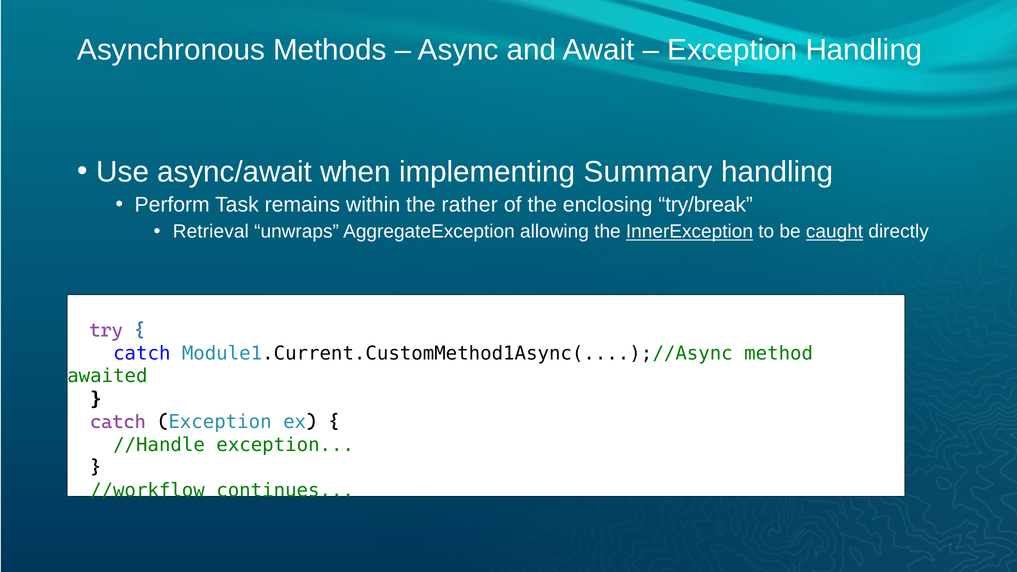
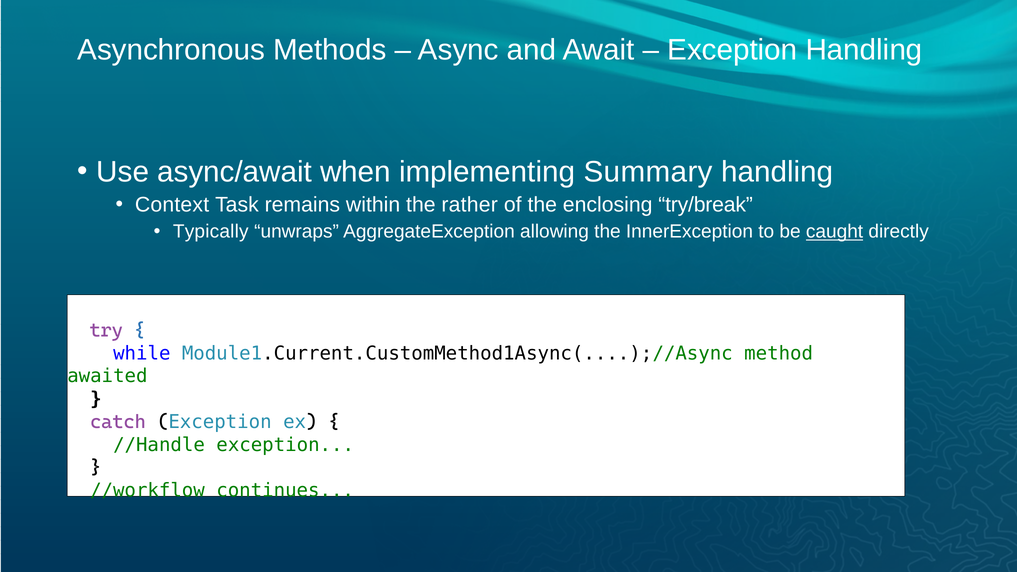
Perform: Perform -> Context (172, 205)
Retrieval: Retrieval -> Typically (211, 232)
InnerException underline: present -> none (689, 232)
catch: catch -> while (142, 353)
